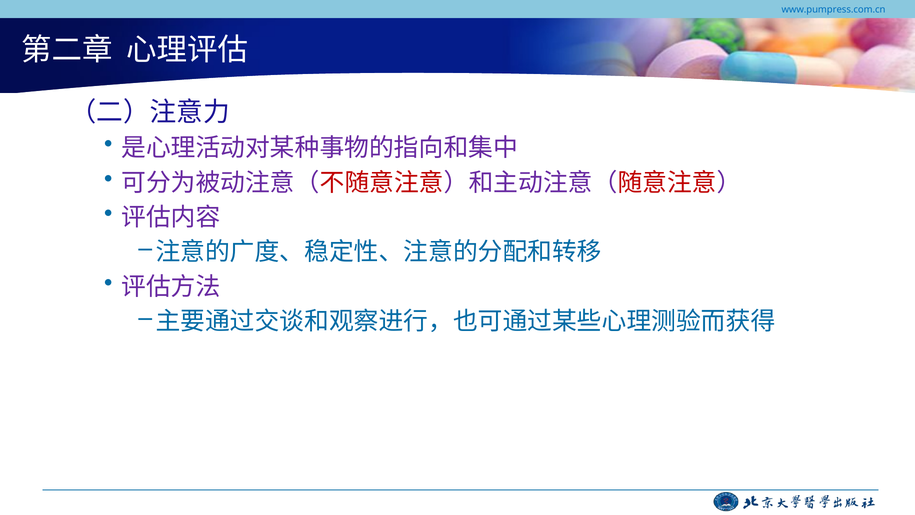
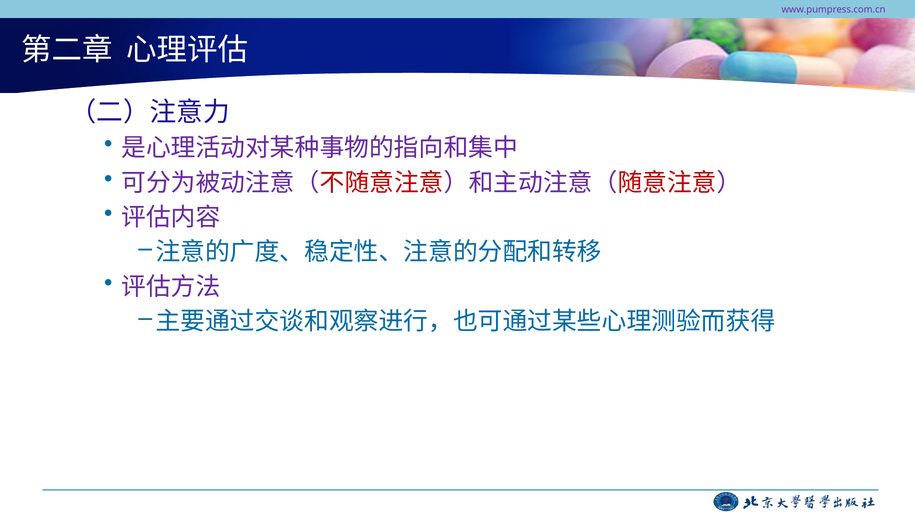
www.pumpress.com.cn colour: blue -> purple (833, 10)
